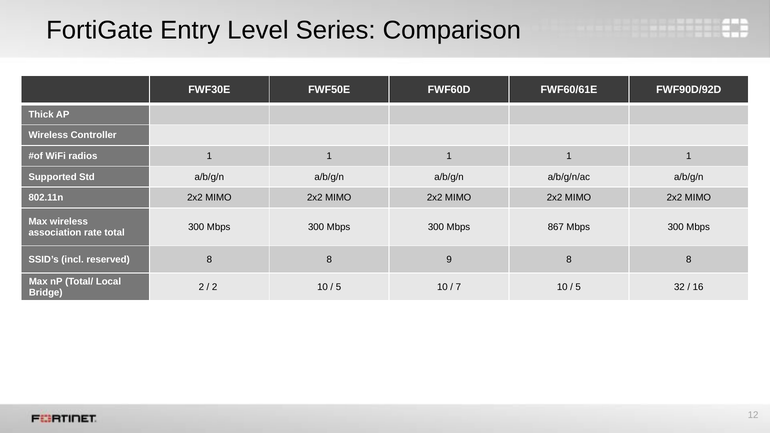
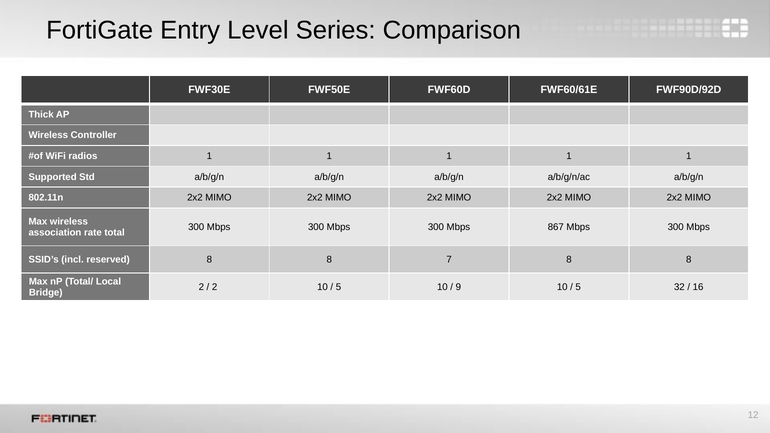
9: 9 -> 7 (449, 260)
7: 7 -> 9 (458, 287)
